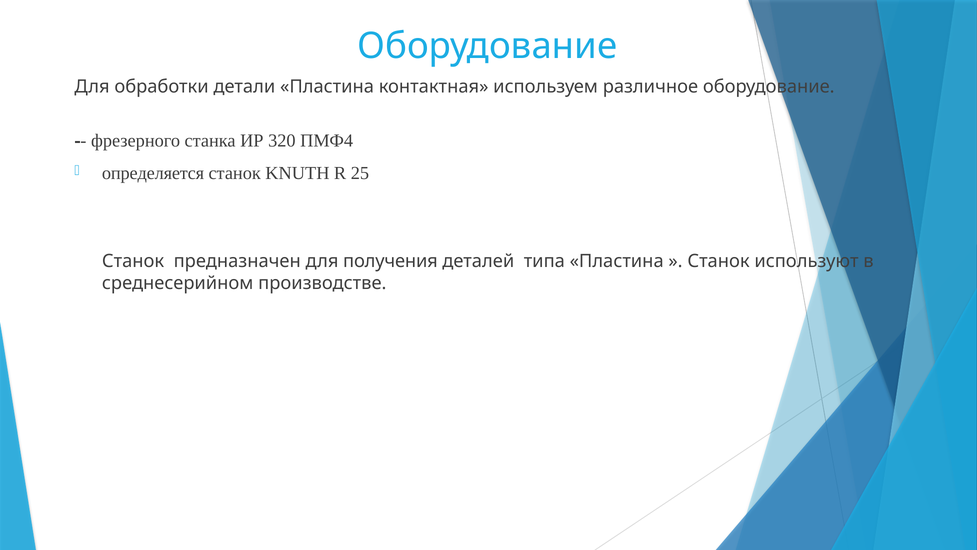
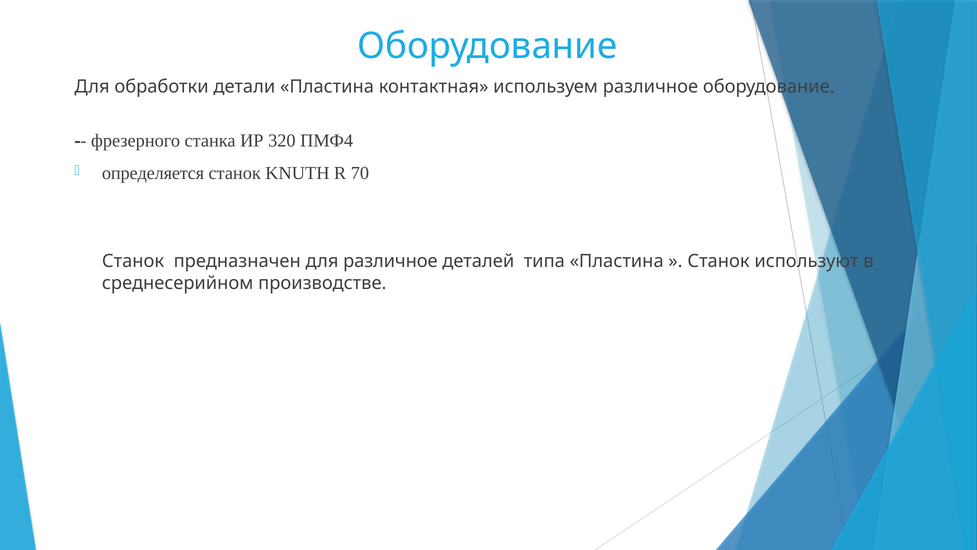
25: 25 -> 70 (360, 173)
для получения: получения -> различное (390, 261)
